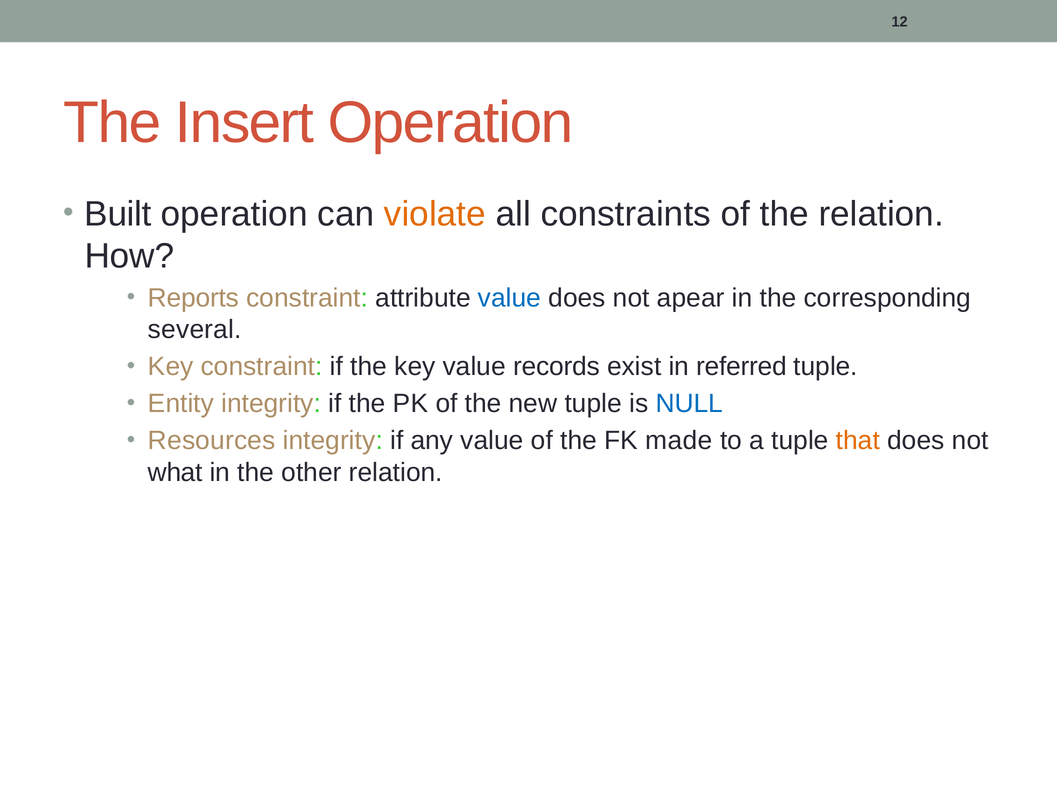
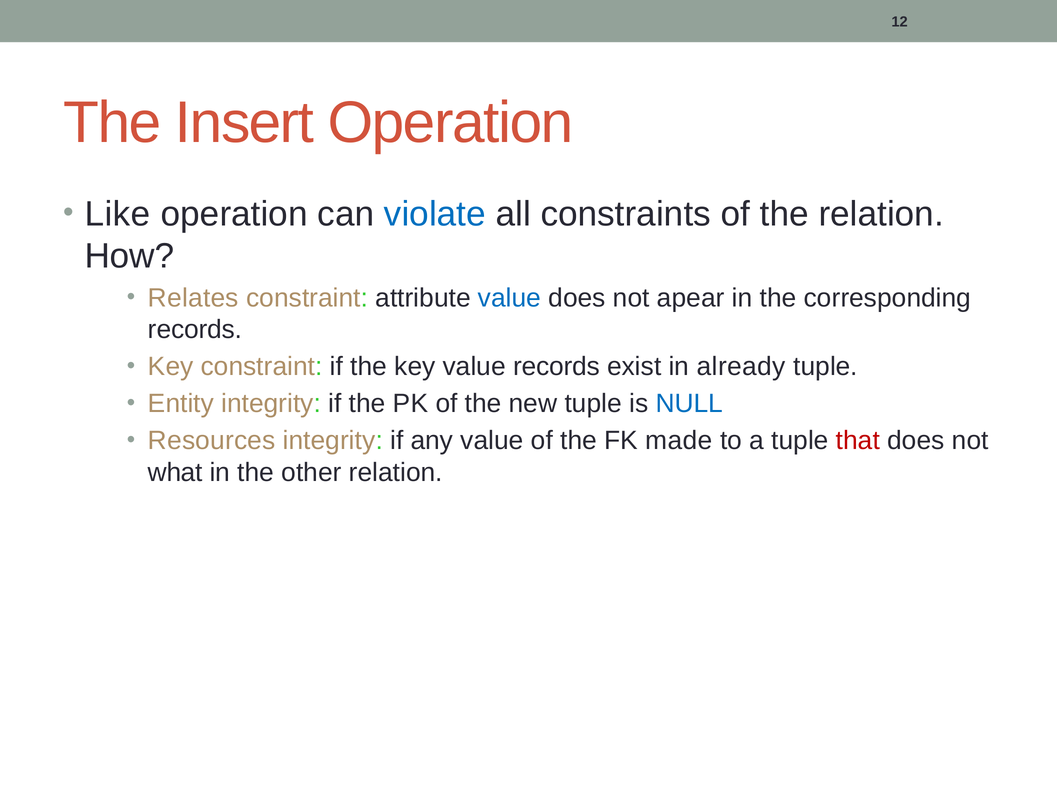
Built: Built -> Like (118, 214)
violate colour: orange -> blue (435, 214)
Reports: Reports -> Relates (193, 298)
several: several -> records (195, 330)
referred: referred -> already (741, 367)
that colour: orange -> red (858, 441)
